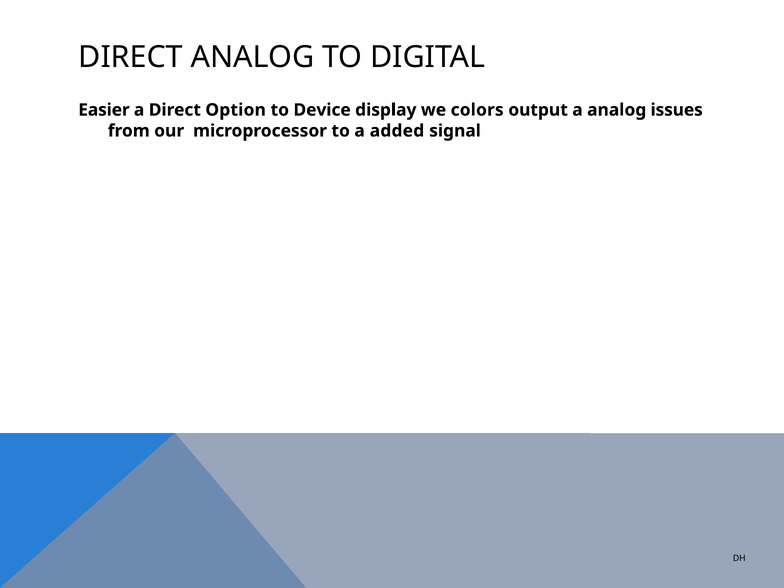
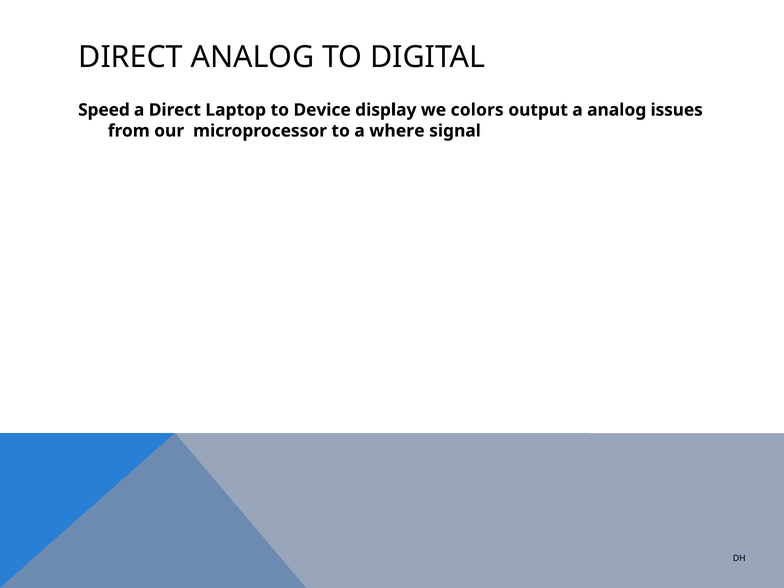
Easier: Easier -> Speed (104, 110)
Option: Option -> Laptop (236, 110)
added: added -> where (397, 131)
